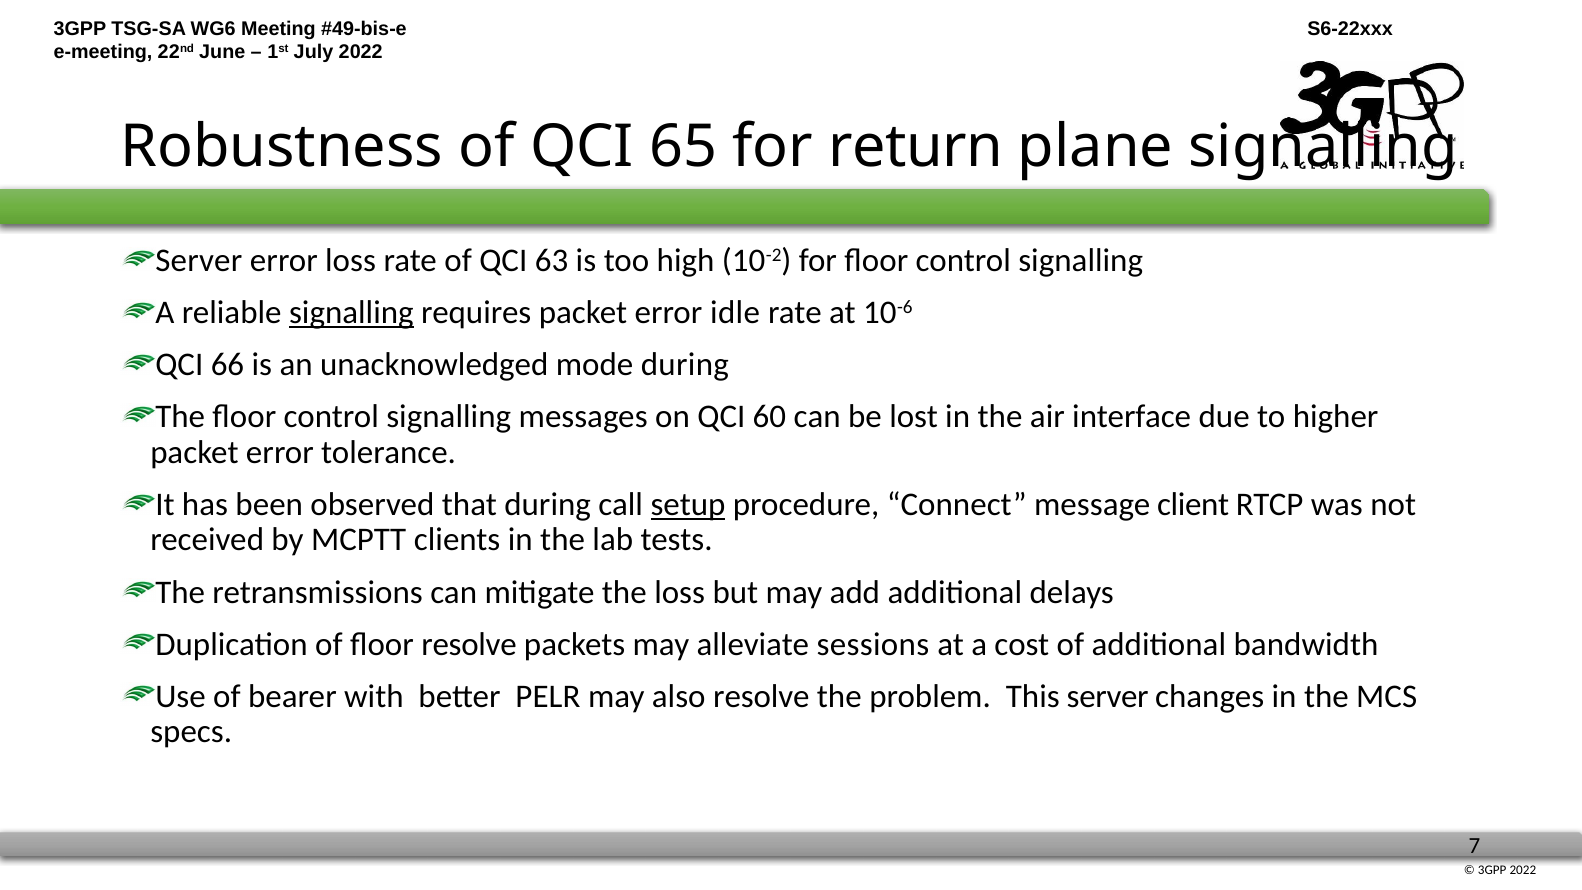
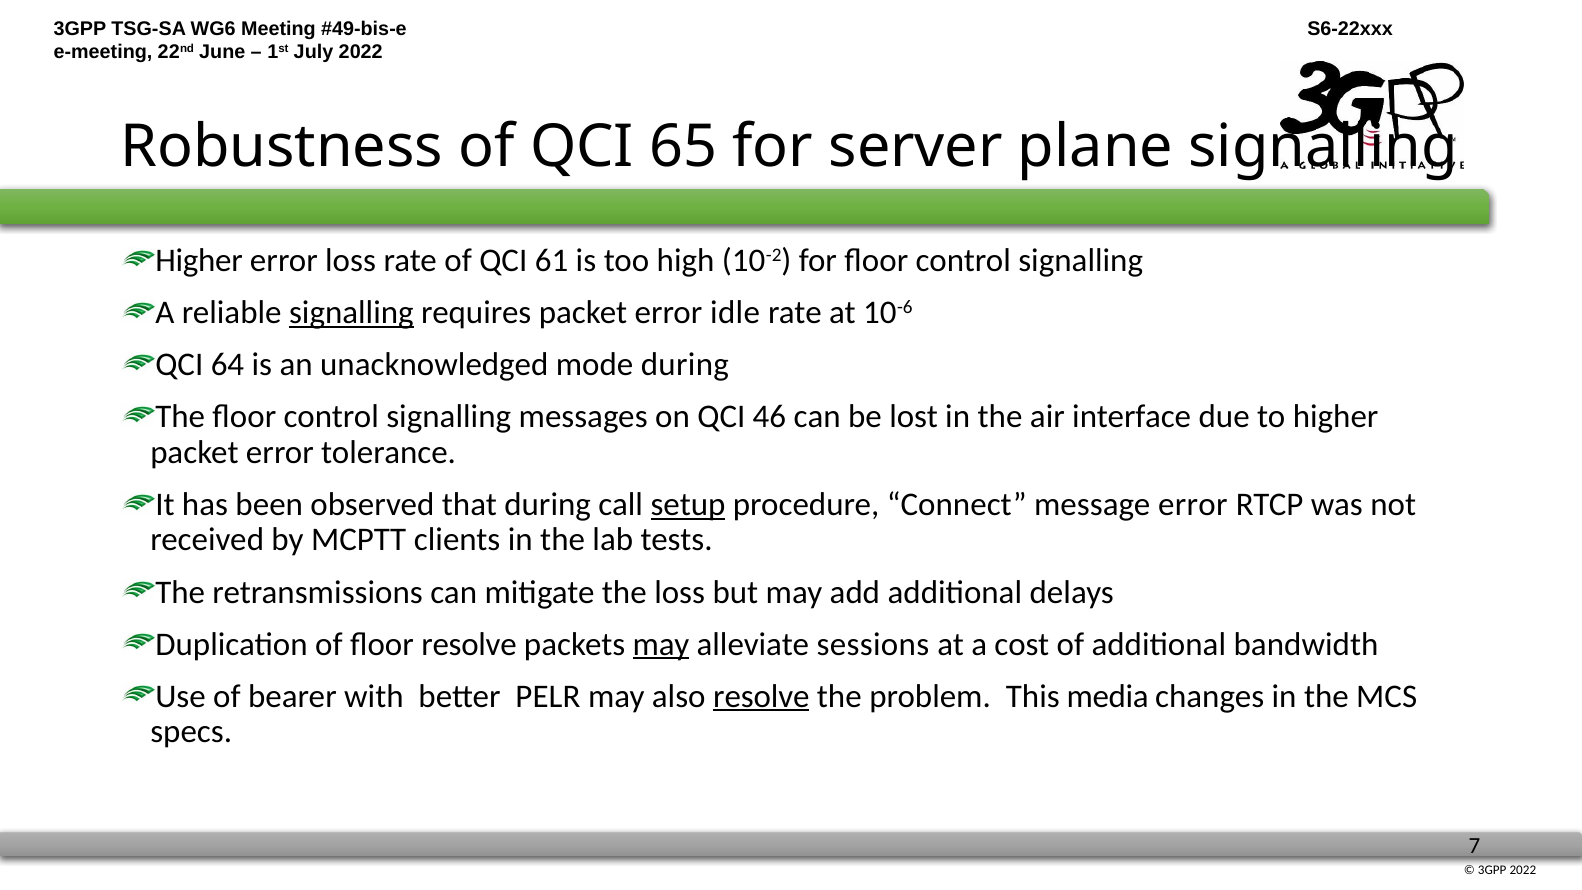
return: return -> server (916, 147)
Server: Server -> Higher (199, 260)
63: 63 -> 61 (552, 260)
66: 66 -> 64 (227, 365)
60: 60 -> 46 (769, 417)
message client: client -> error (1193, 504)
may underline: none -> present (661, 644)
resolve underline: none -> present (761, 696)
This server: server -> media (1108, 696)
